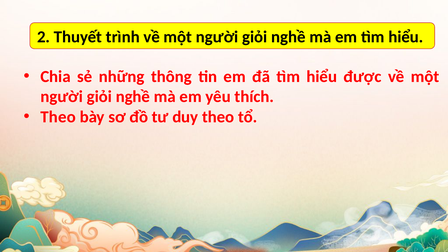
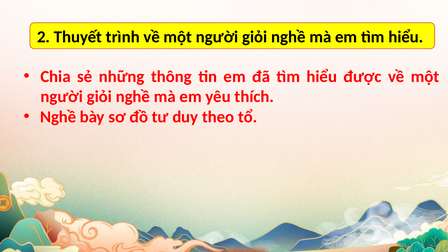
Theo: Theo -> Nghề (58, 117)
